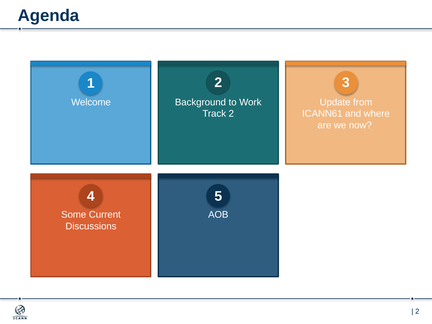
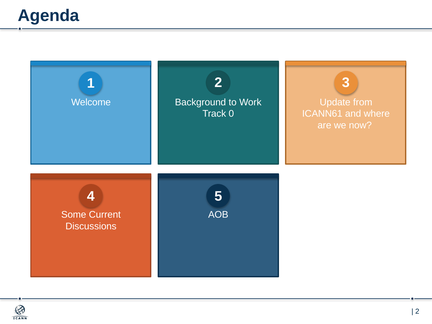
Track 2: 2 -> 0 (231, 114)
